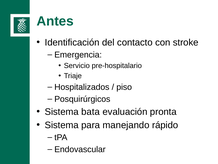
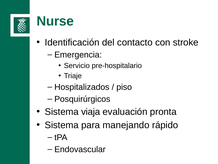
Antes: Antes -> Nurse (55, 21)
bata: bata -> viaja (91, 112)
